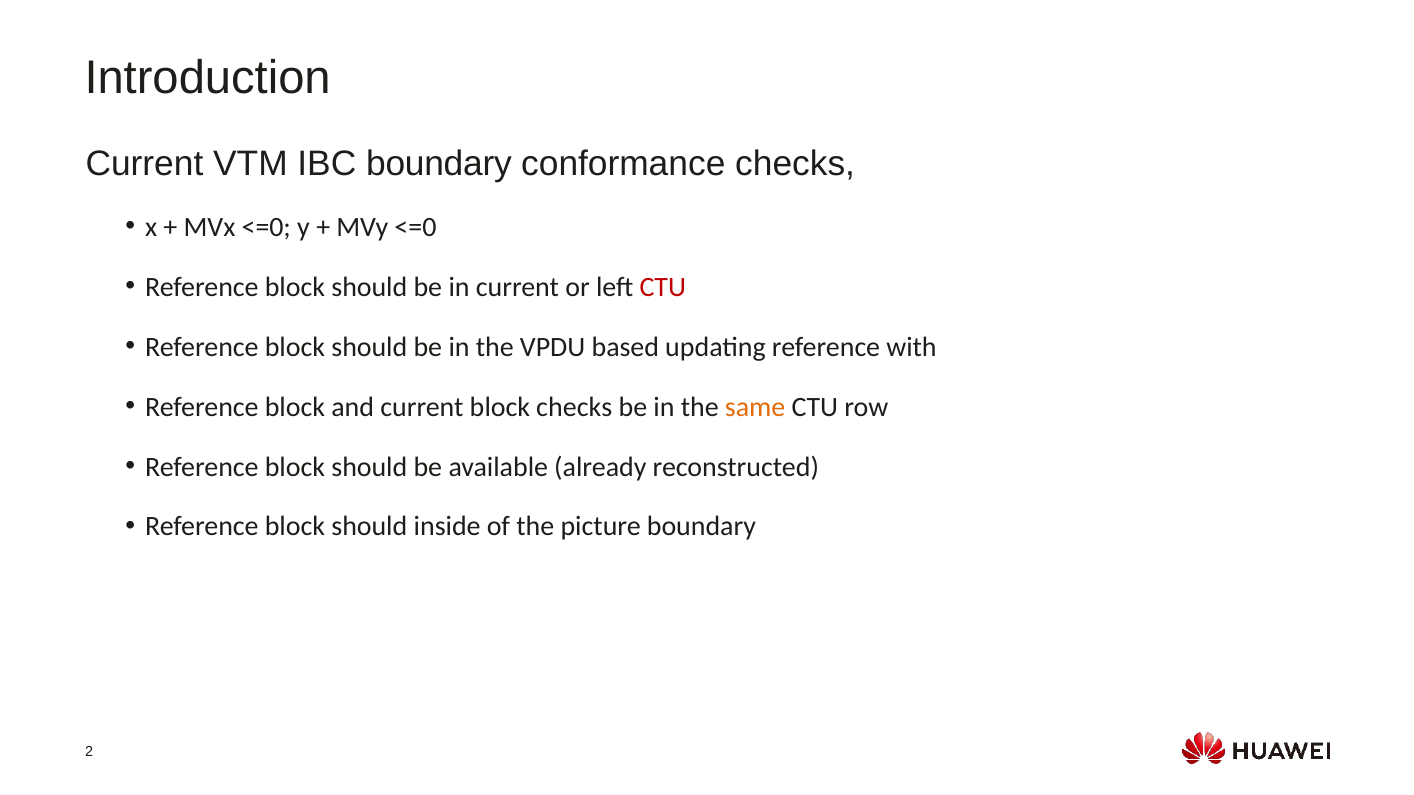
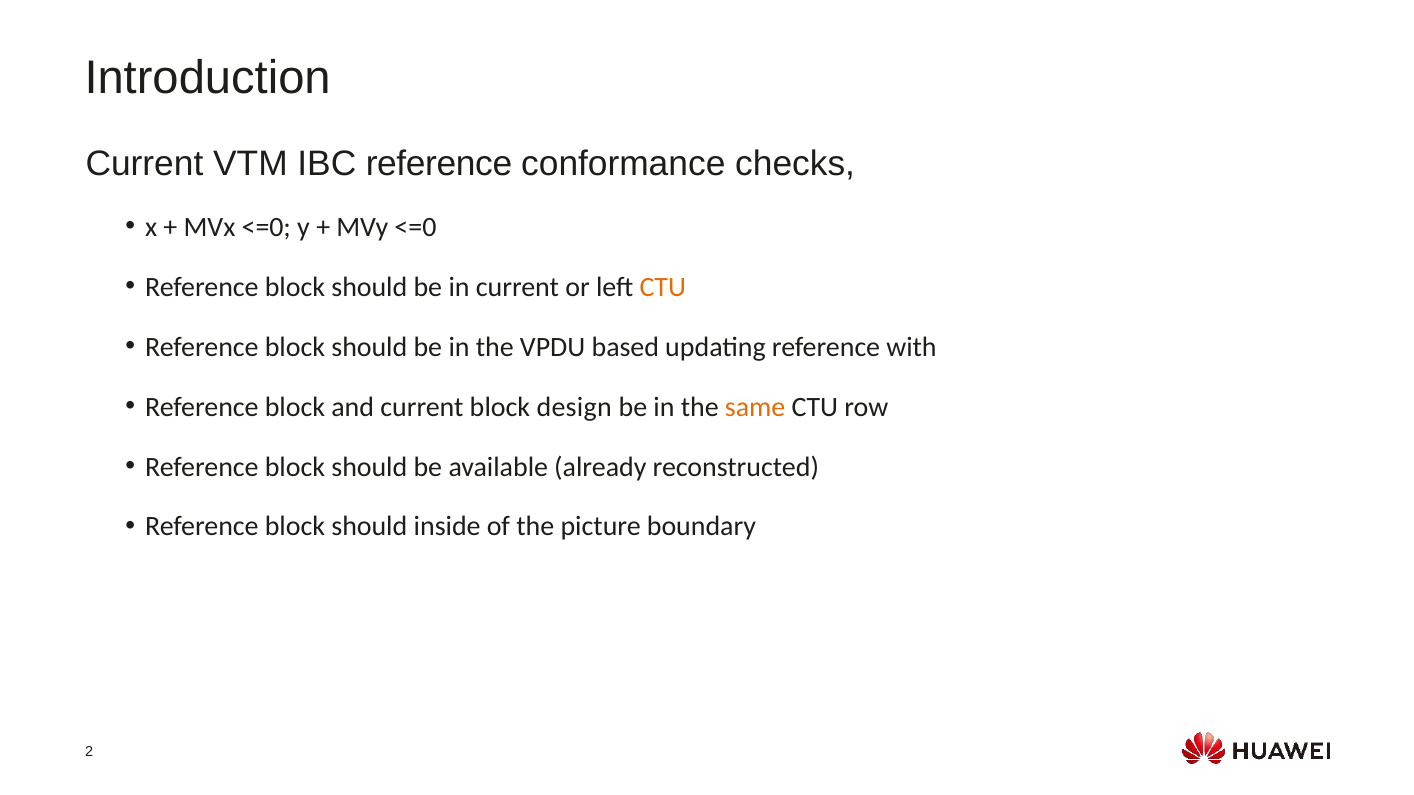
IBC boundary: boundary -> reference (439, 164)
CTU colour: red -> orange (663, 287)
block checks: checks -> design (574, 407)
